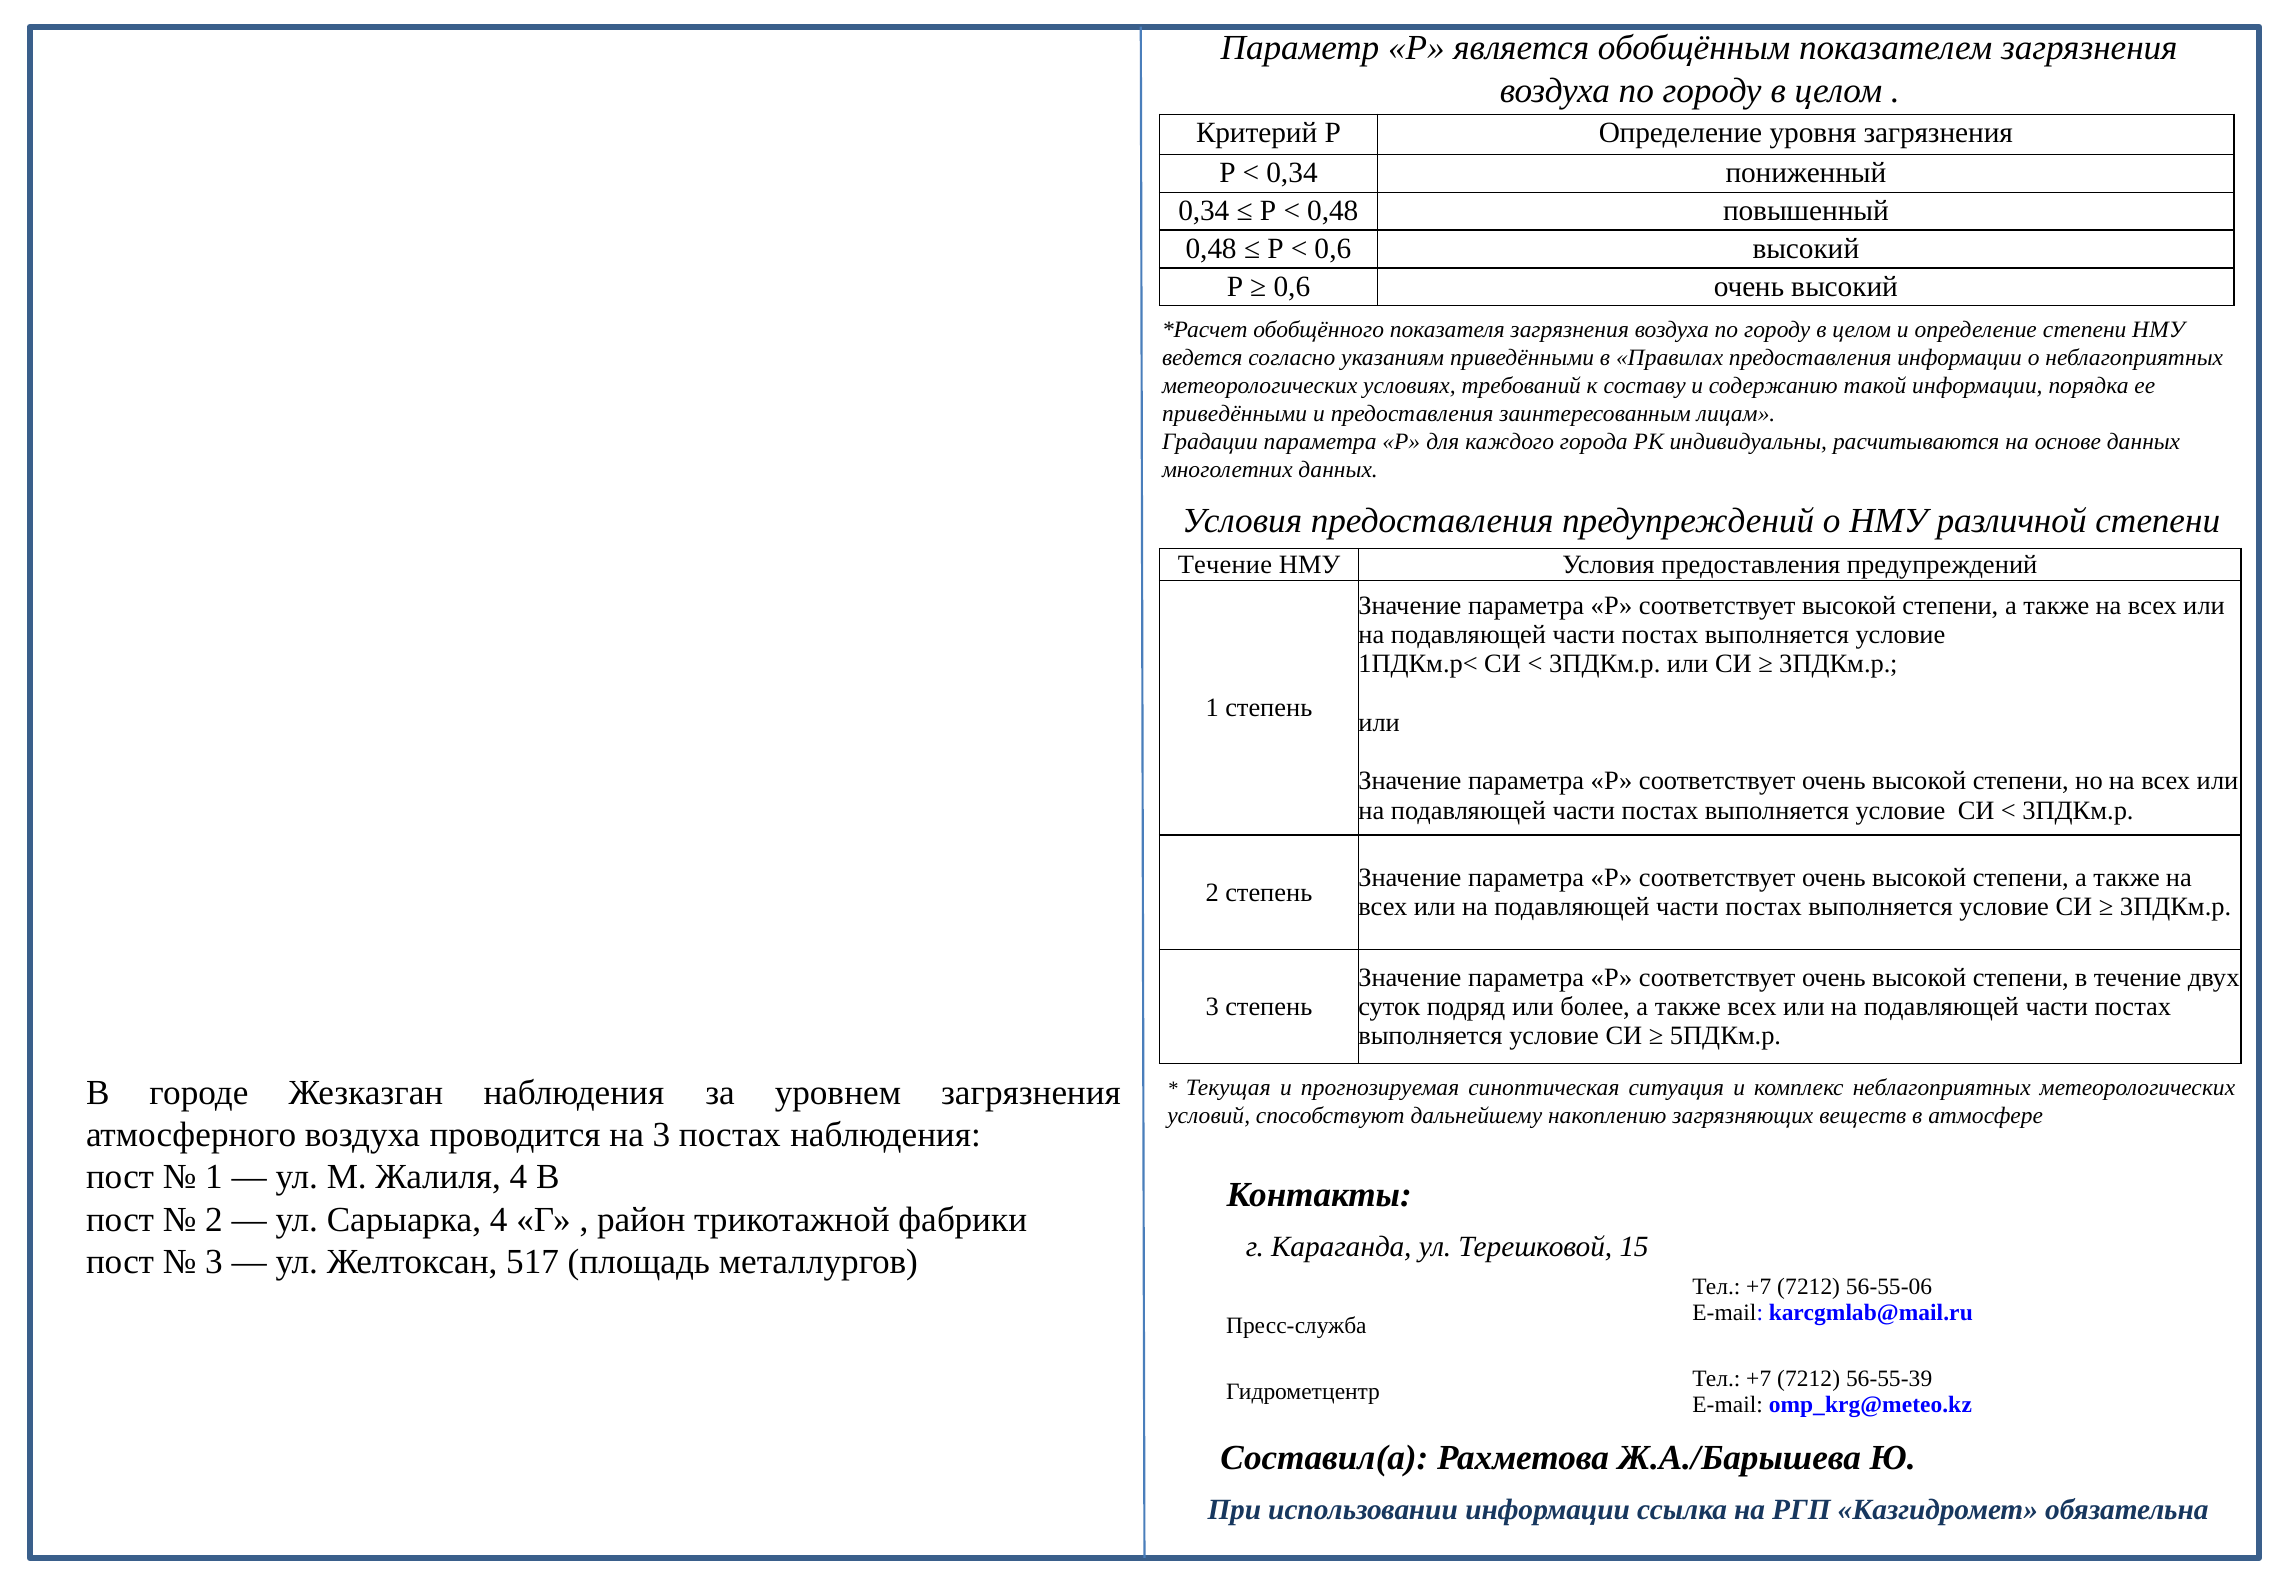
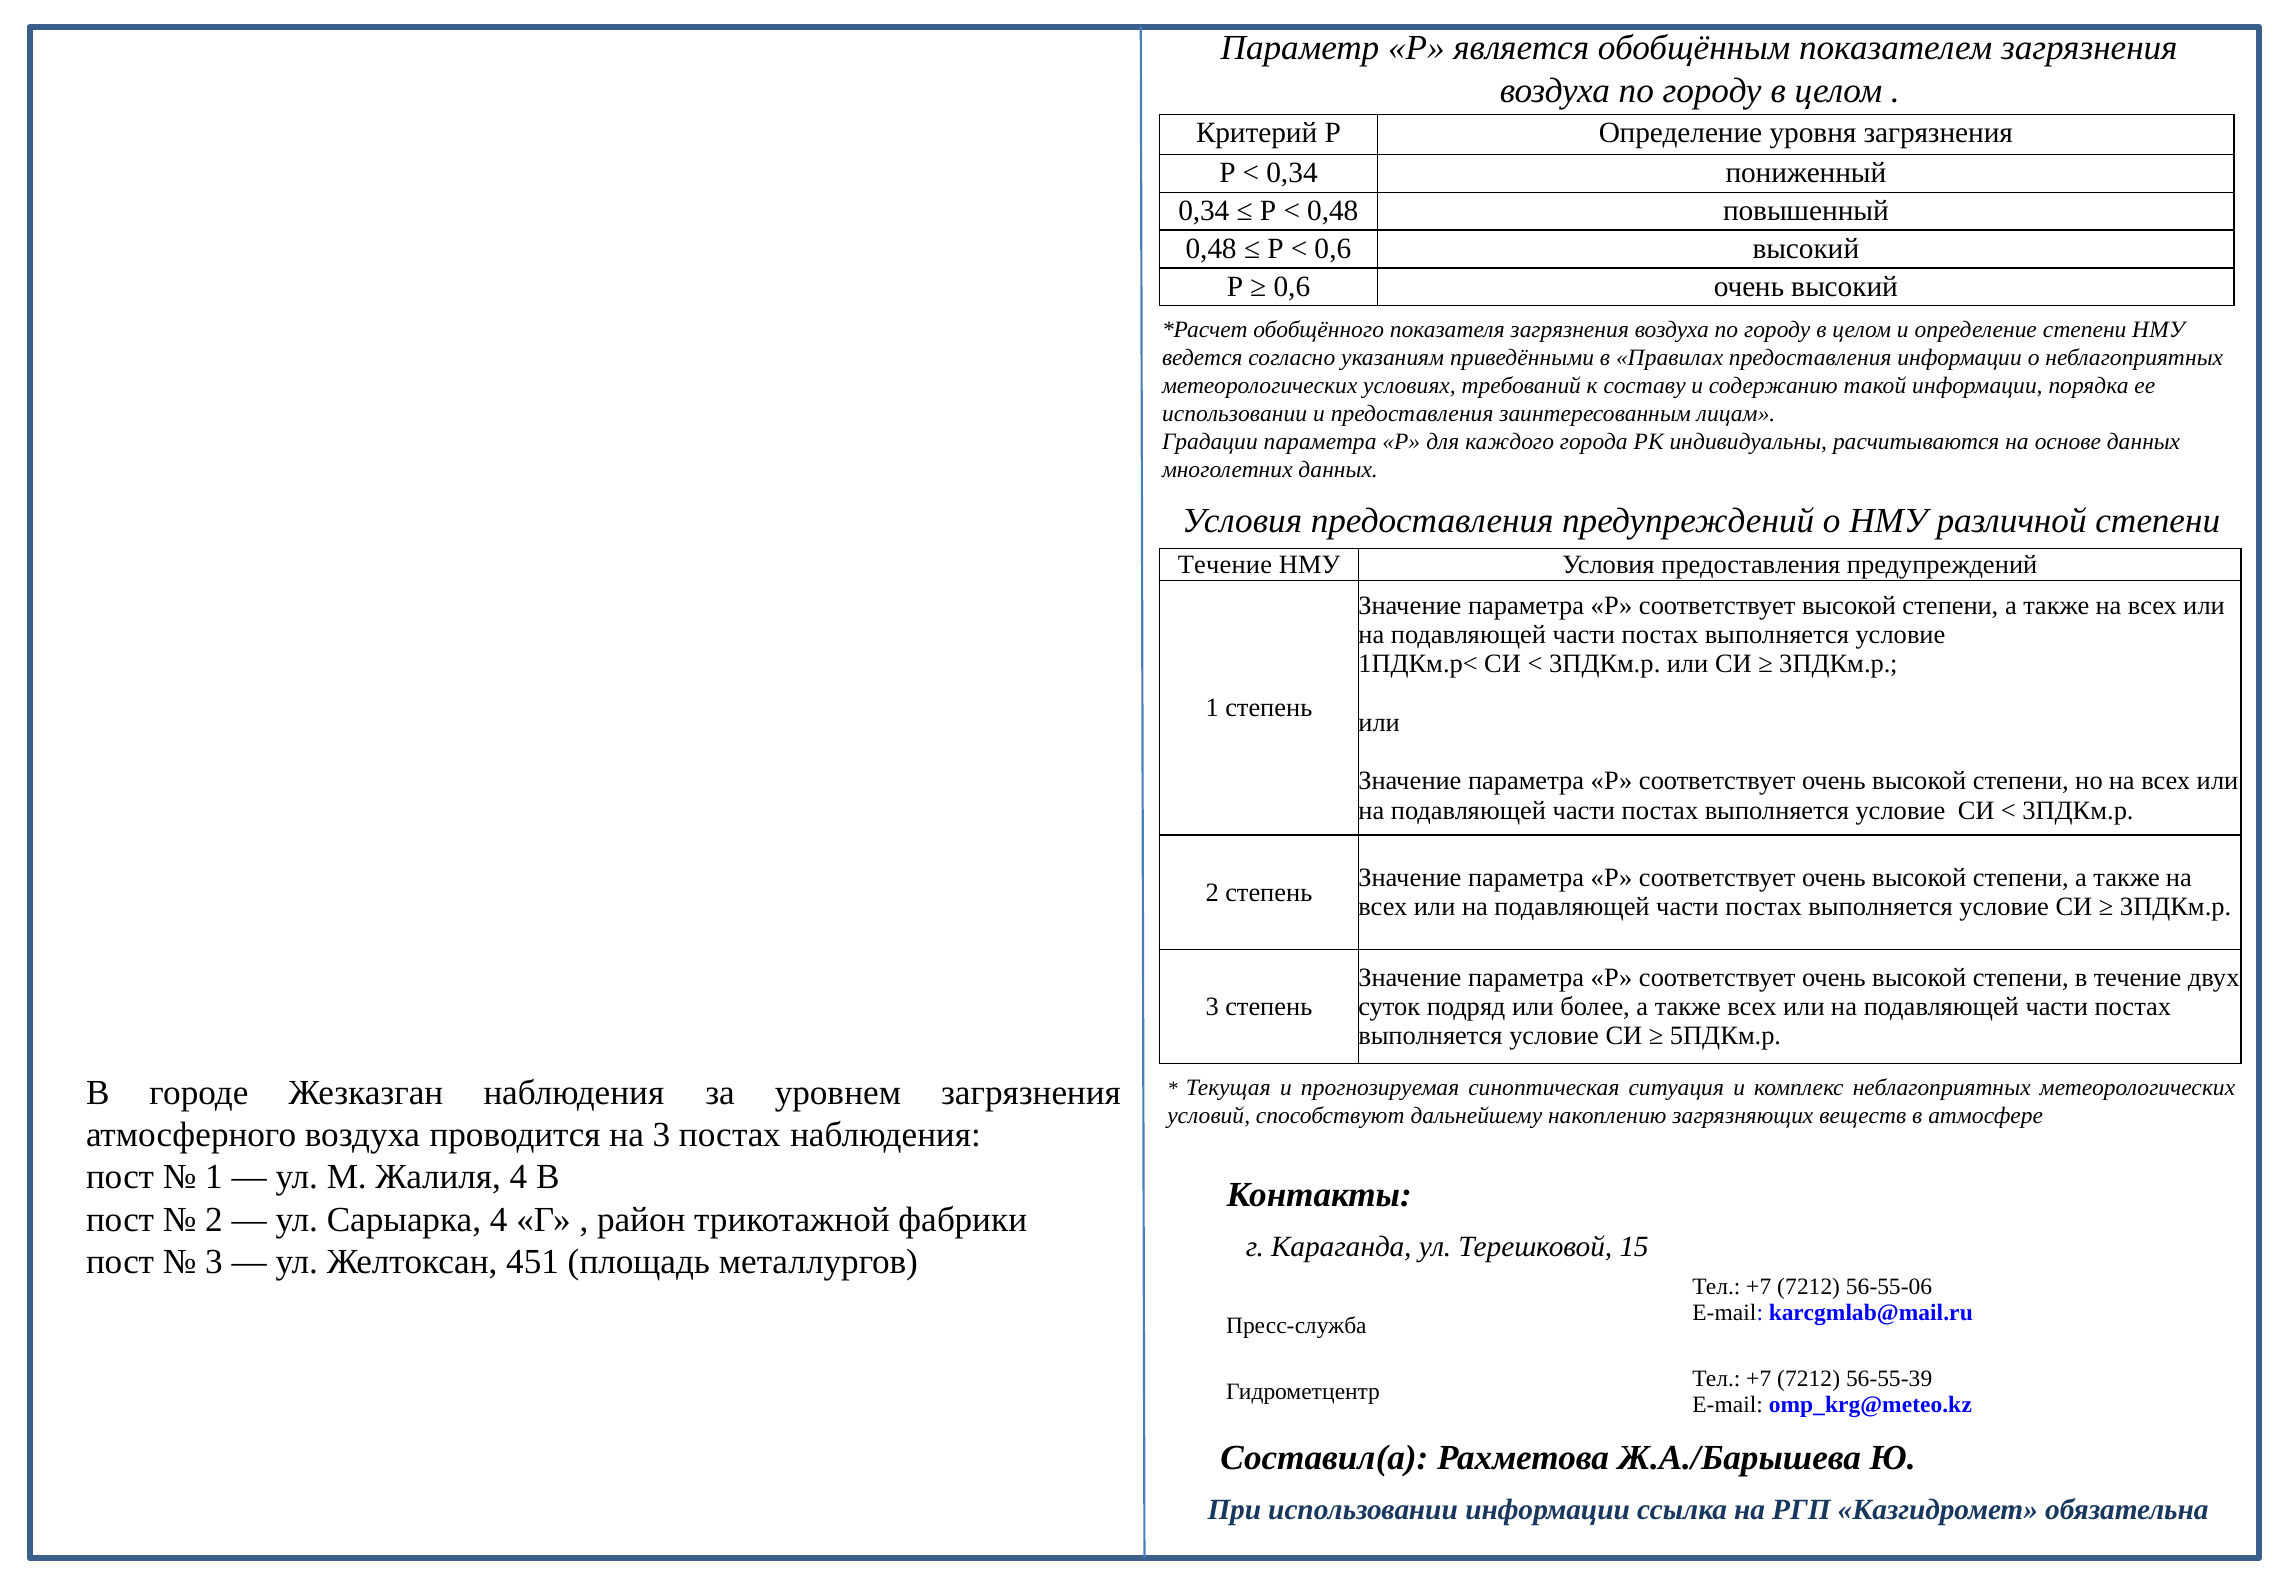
приведёнными: приведёнными -> использовании (1235, 414)
517: 517 -> 451 (533, 1261)
